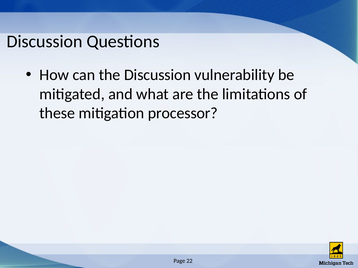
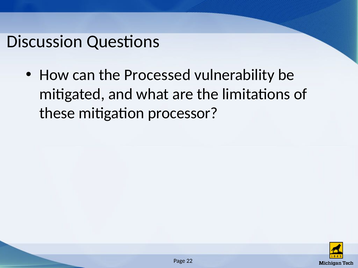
the Discussion: Discussion -> Processed (157, 75)
